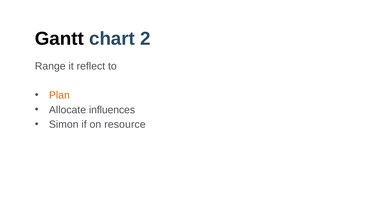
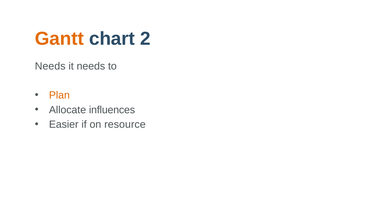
Gantt colour: black -> orange (59, 39)
Range: Range -> Needs (50, 66)
it reflect: reflect -> needs (91, 66)
Simon: Simon -> Easier (64, 125)
